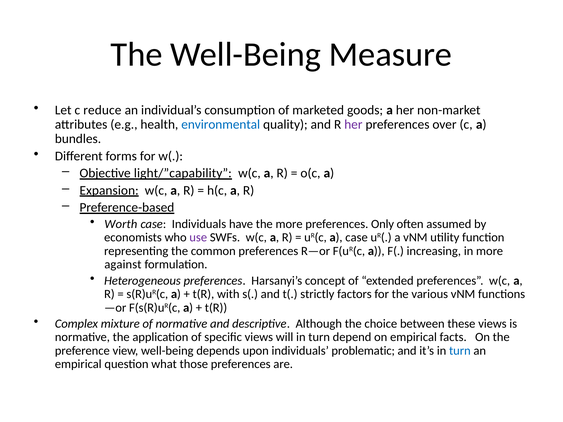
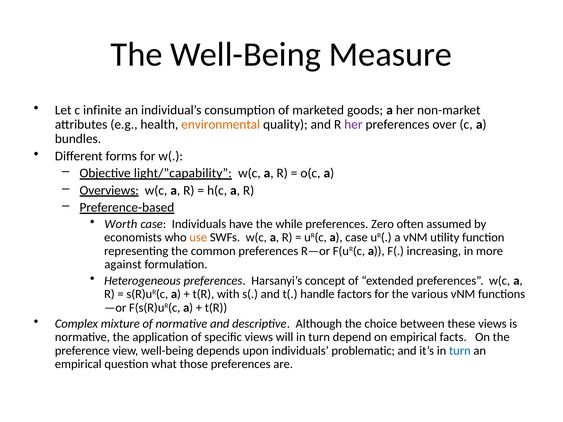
reduce: reduce -> infinite (102, 110)
environmental colour: blue -> orange (221, 125)
Expansion: Expansion -> Overviews (109, 190)
the more: more -> while (289, 224)
Only: Only -> Zero (383, 224)
use colour: purple -> orange (198, 238)
strictly: strictly -> handle (317, 294)
